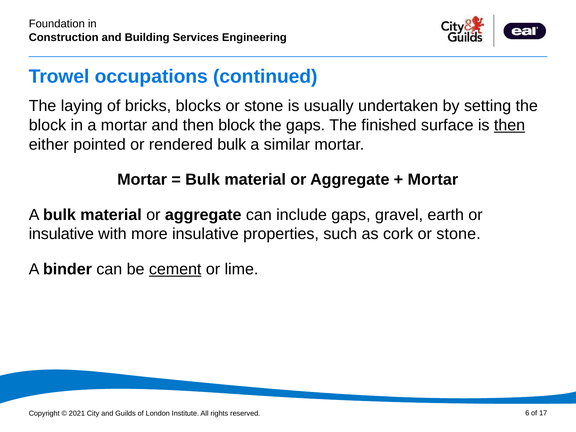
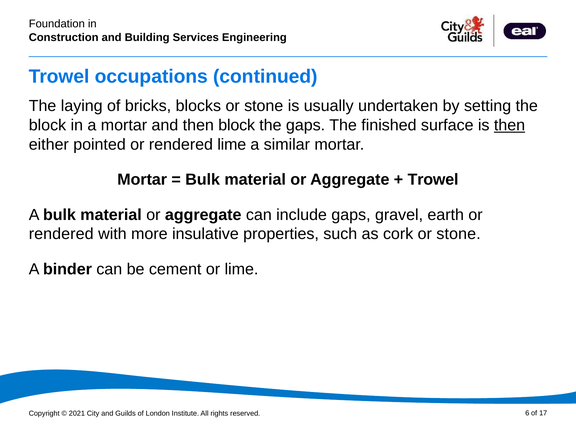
rendered bulk: bulk -> lime (232, 144)
Mortar: Mortar -> Trowel (433, 180)
insulative: insulative -> rendered (61, 234)
cement underline: present -> none (175, 269)
